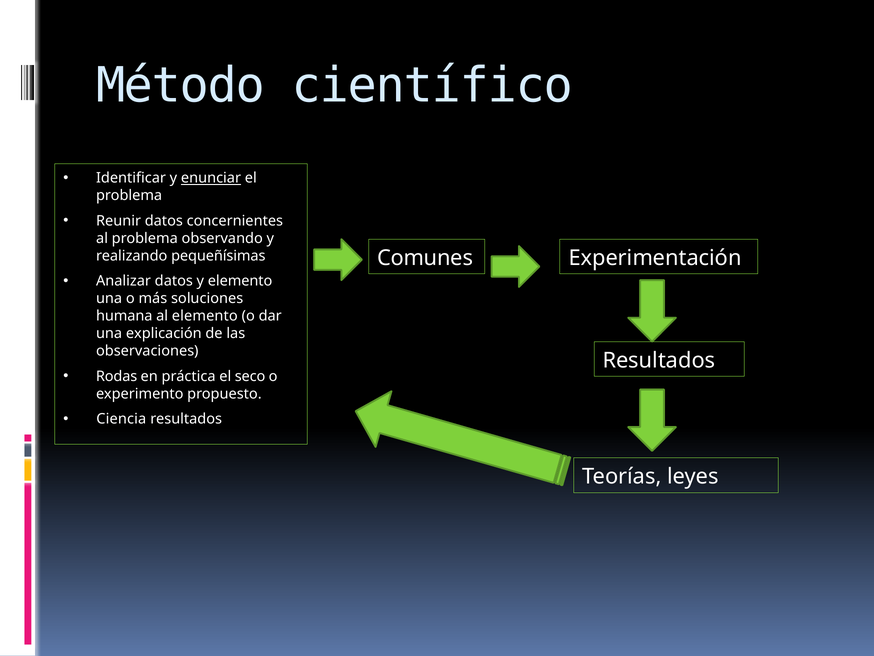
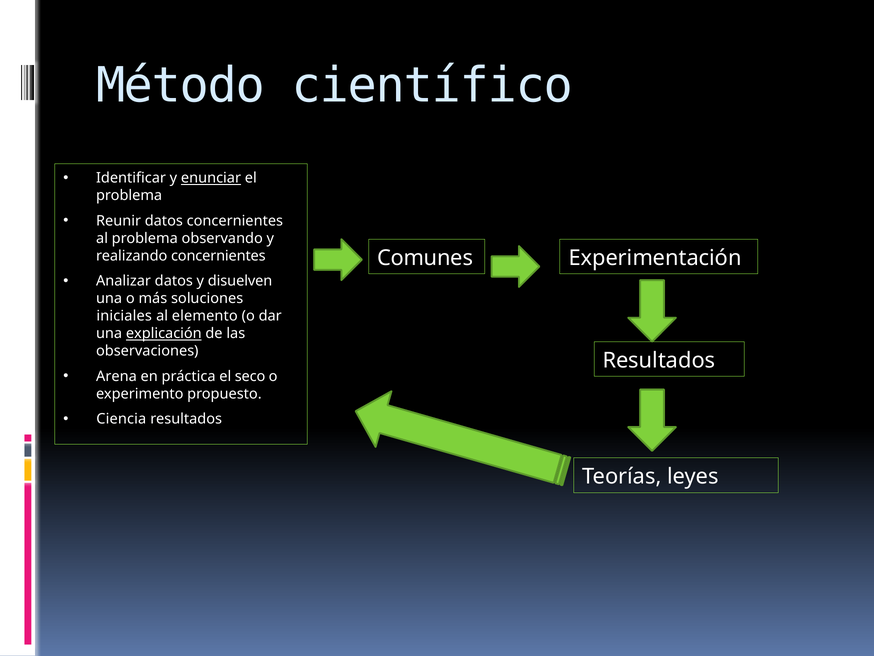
realizando pequeñísimas: pequeñísimas -> concernientes (218, 256)
y elemento: elemento -> disuelven (240, 281)
humana: humana -> iniciales (124, 316)
explicación underline: none -> present (164, 333)
Rodas: Rodas -> Arena (116, 376)
